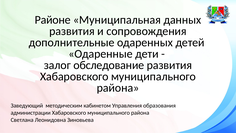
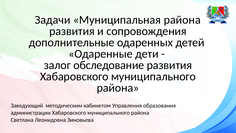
Районе: Районе -> Задачи (53, 20)
Муниципальная данных: данных -> района (182, 20)
